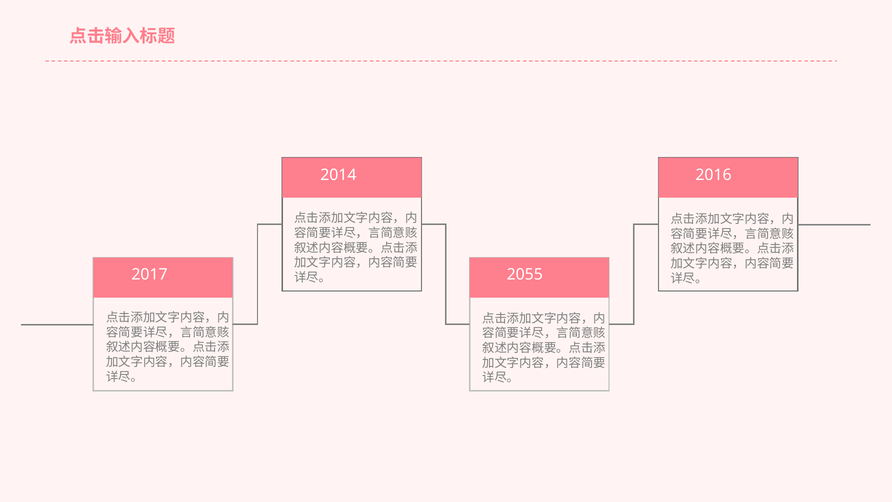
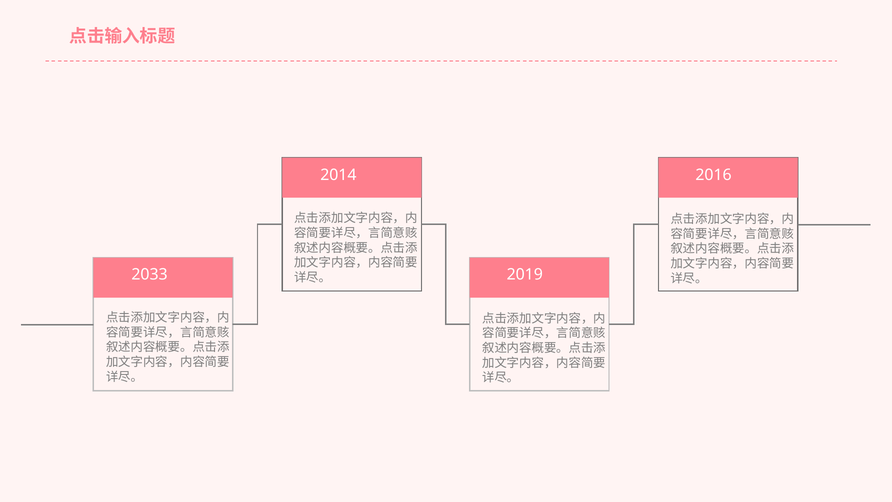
2017: 2017 -> 2033 (150, 275)
2055: 2055 -> 2019 (525, 275)
